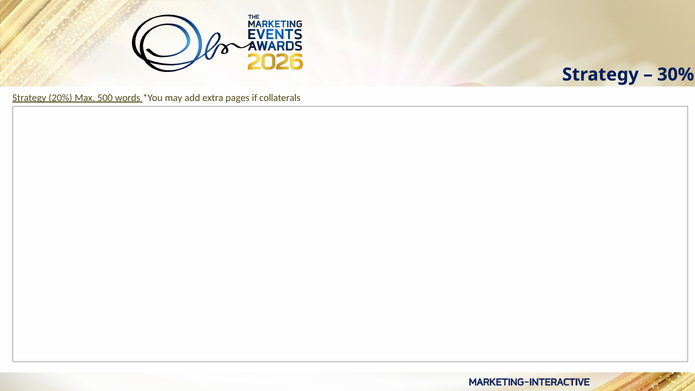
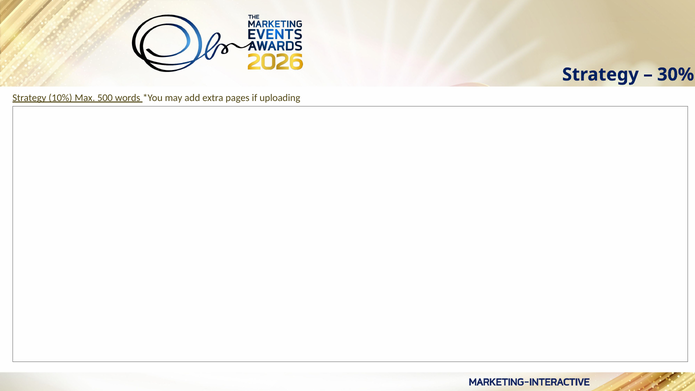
20%: 20% -> 10% (60, 98)
collaterals: collaterals -> uploading (280, 98)
